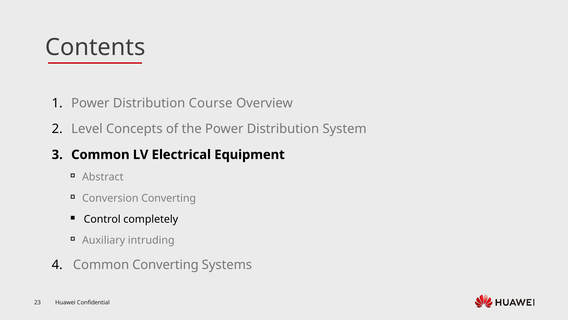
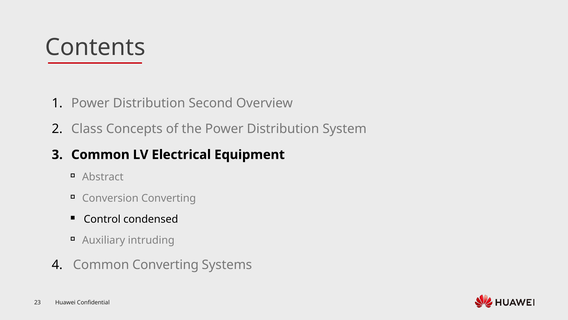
Course: Course -> Second (211, 103)
Level: Level -> Class (87, 129)
completely: completely -> condensed (151, 219)
